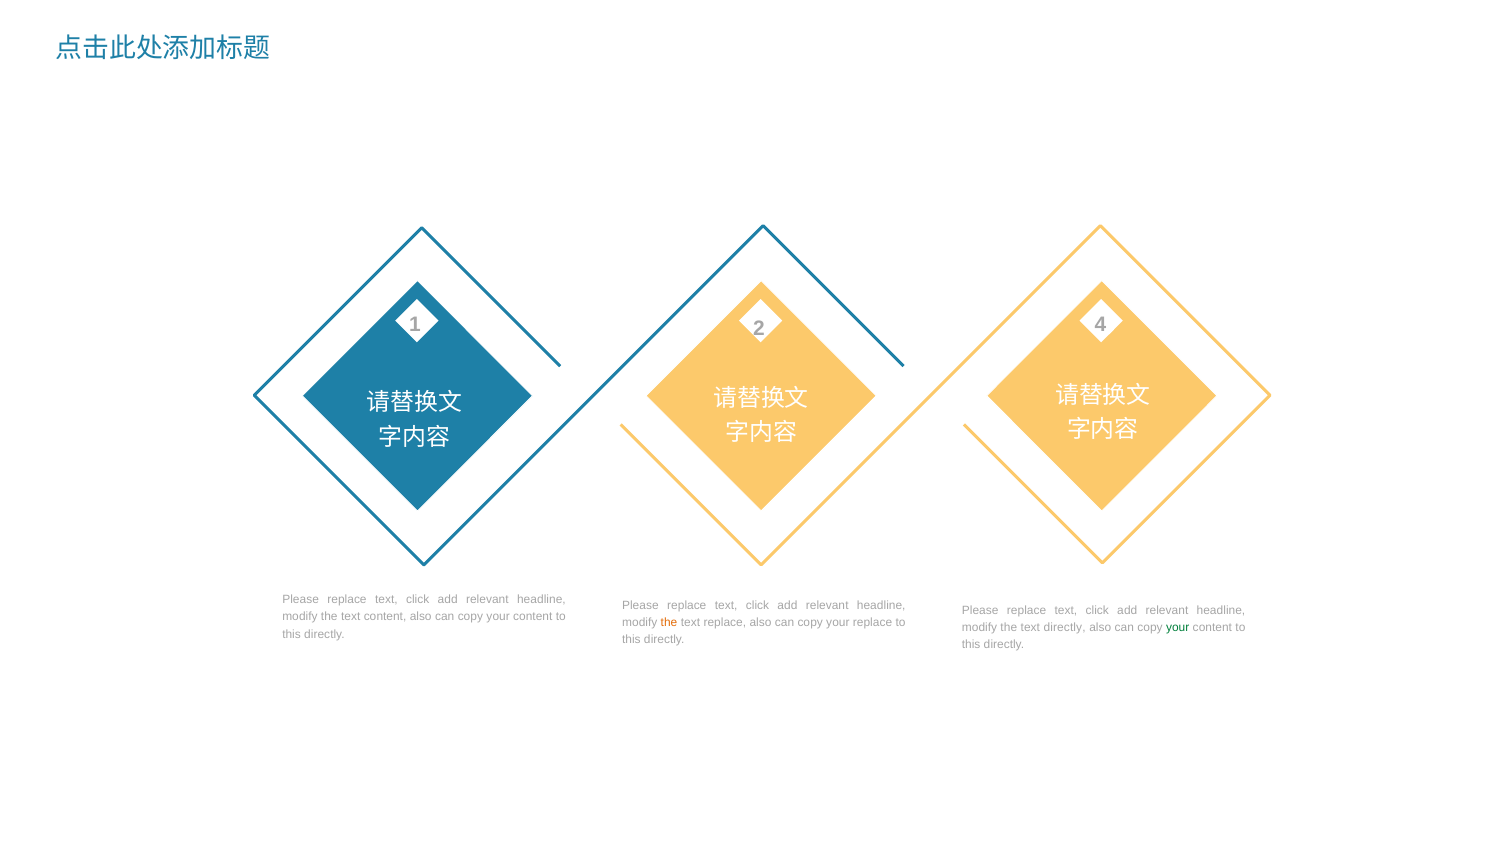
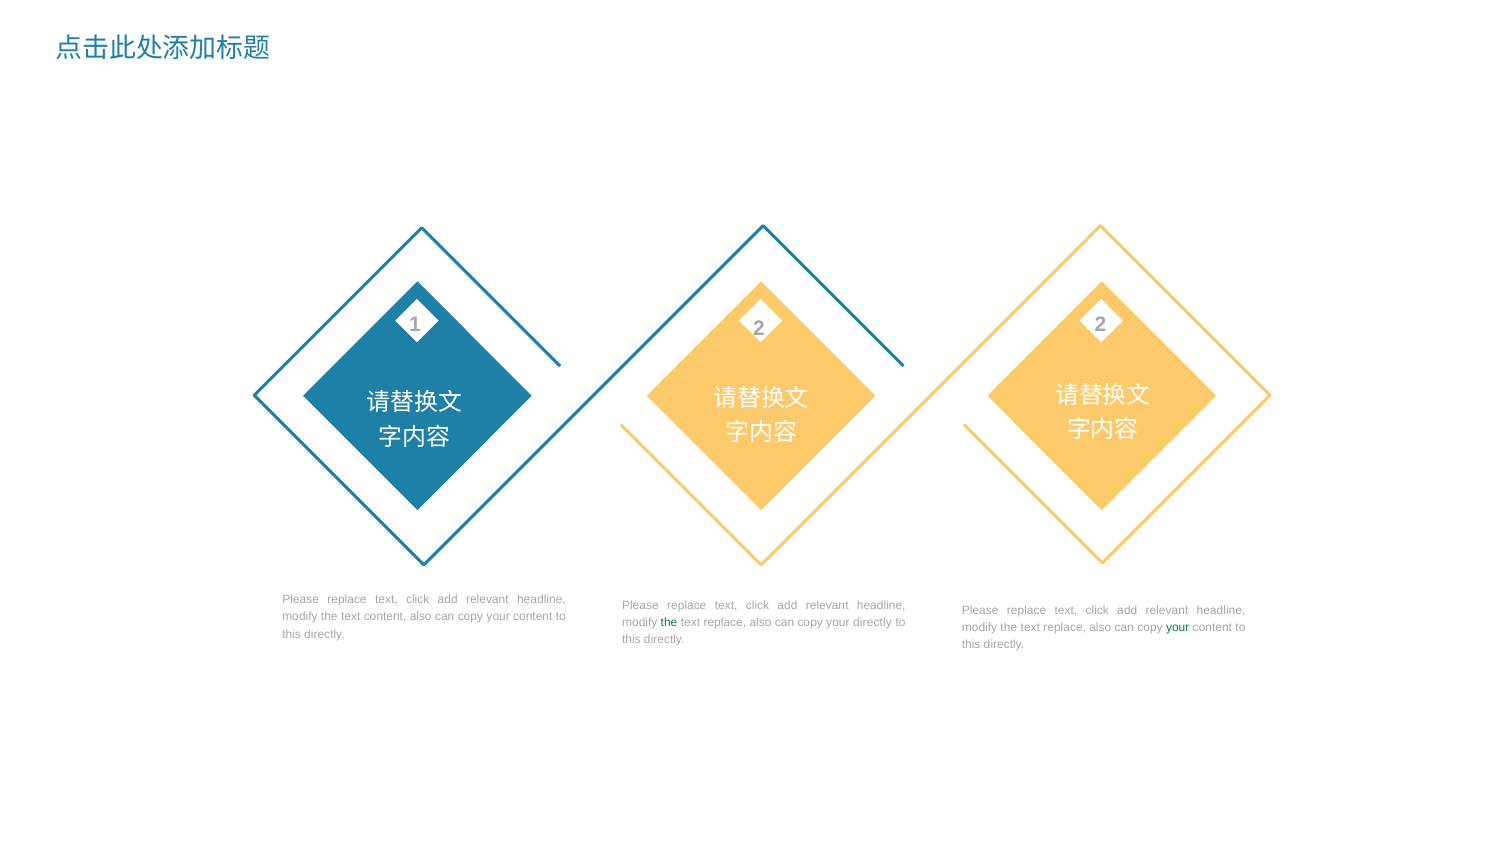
2 4: 4 -> 2 (1100, 325)
the colour: orange -> green (669, 622)
your replace: replace -> directly (873, 622)
directly: directly -> replace (1065, 627)
